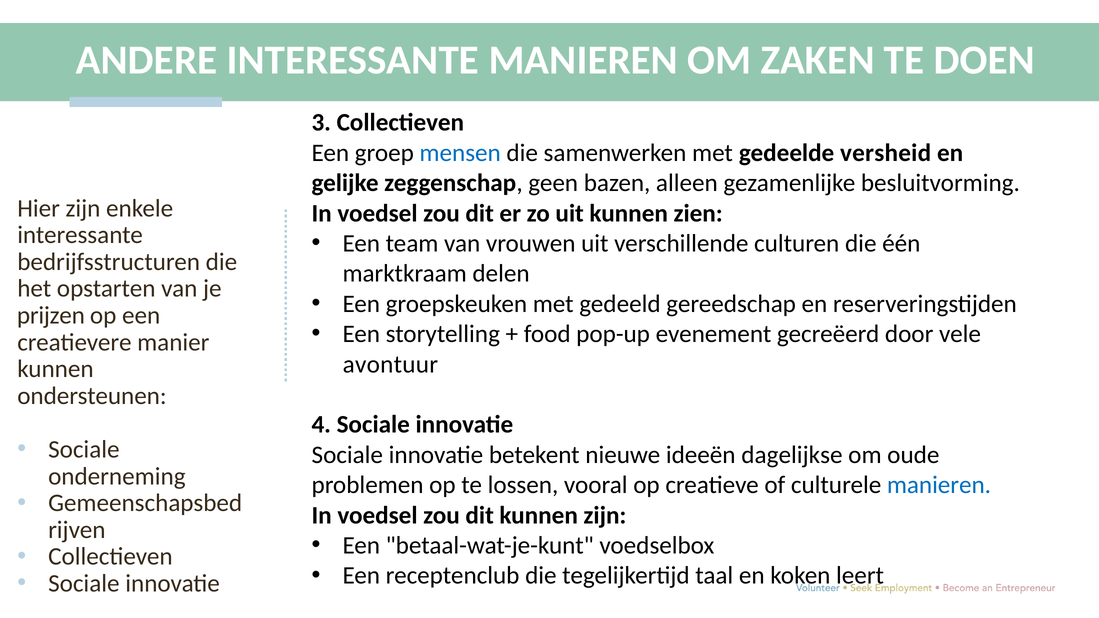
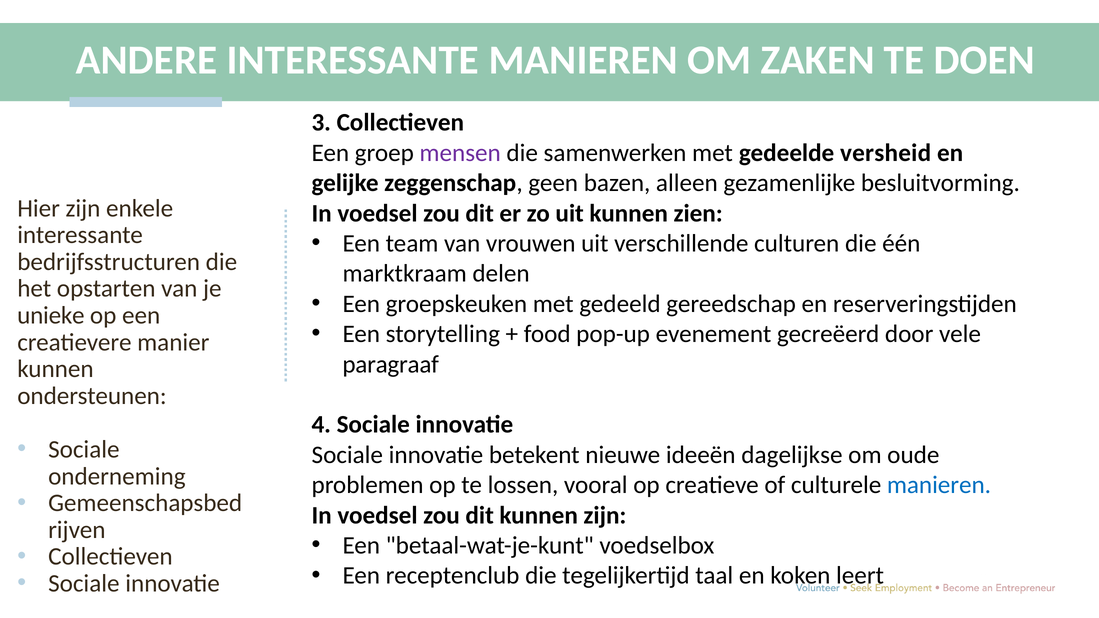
mensen colour: blue -> purple (460, 153)
prijzen: prijzen -> unieke (51, 316)
avontuur: avontuur -> paragraaf (391, 364)
